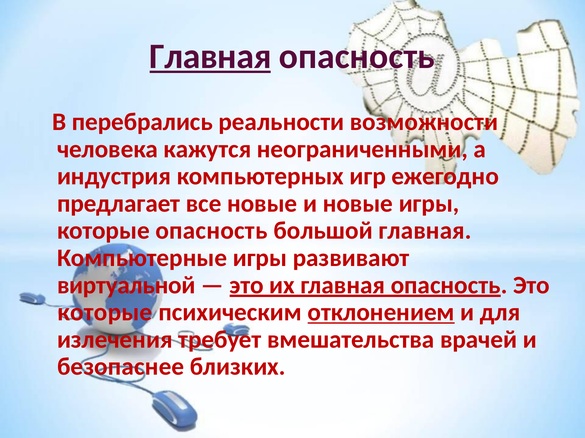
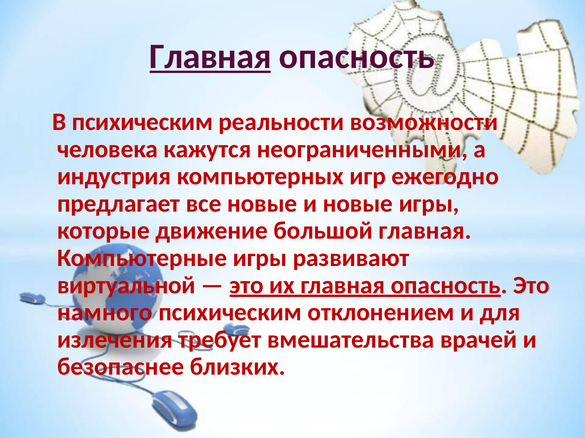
В перебрались: перебрались -> психическим (142, 122)
которые опасность: опасность -> движение (212, 231)
которые: которые -> намного (105, 313)
отклонением underline: present -> none (381, 313)
